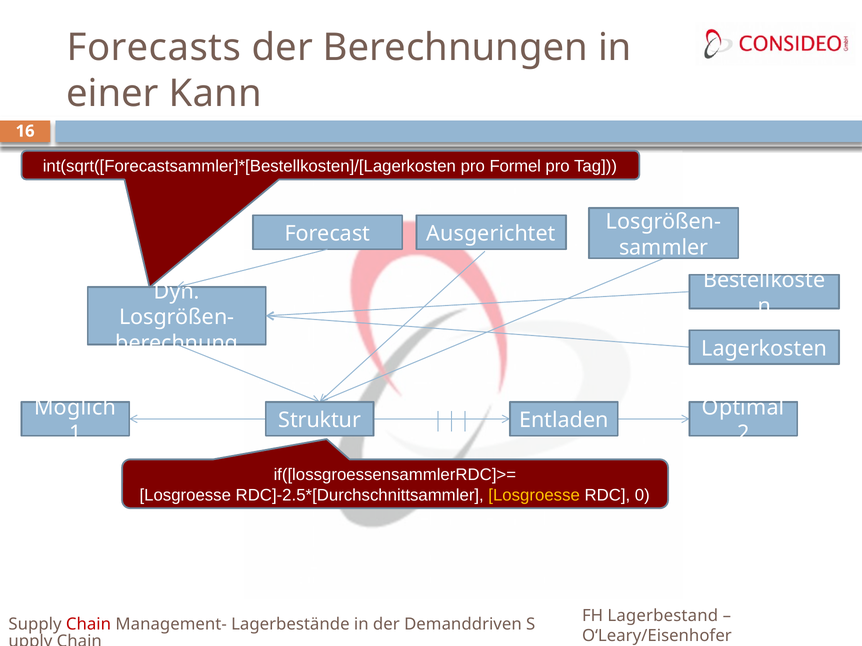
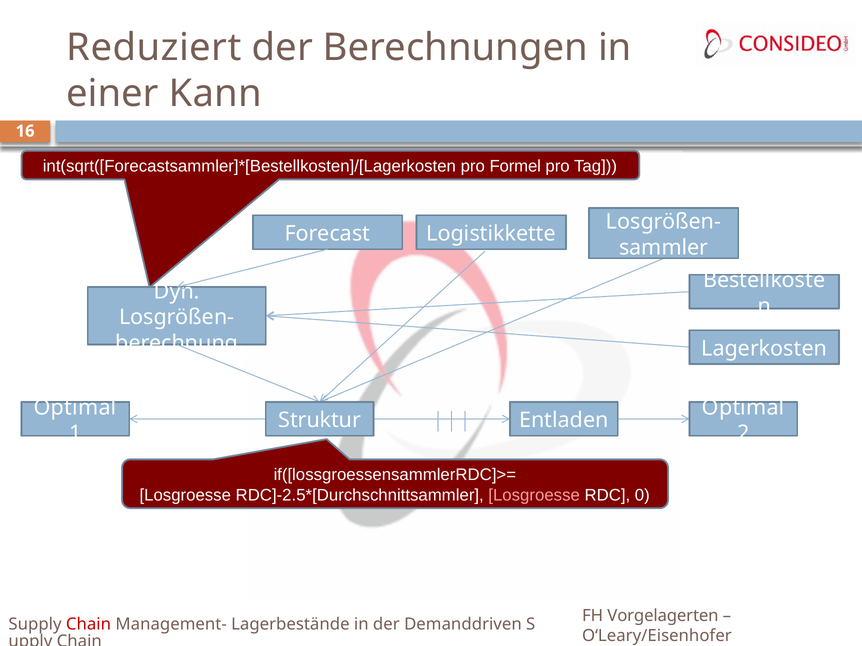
Forecasts: Forecasts -> Reduziert (154, 48)
Ausgerichtet: Ausgerichtet -> Logistikkette (491, 234)
Möglich: Möglich -> Optimal (75, 408)
Losgroesse colour: yellow -> pink (534, 495)
Lagerbestand: Lagerbestand -> Vorgelagerten (663, 616)
